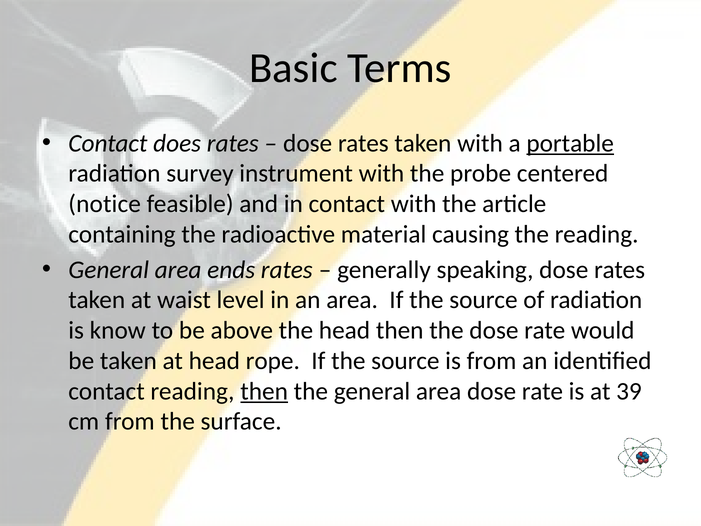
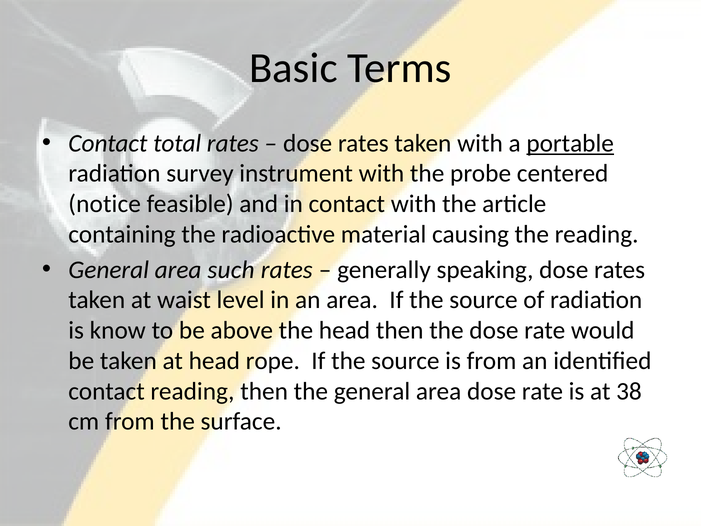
does: does -> total (177, 143)
ends: ends -> such (231, 270)
then underline: present -> none (264, 391)
39: 39 -> 38 (629, 391)
